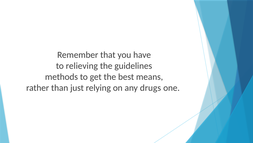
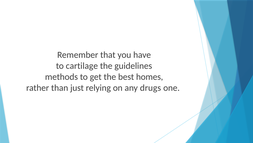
relieving: relieving -> cartilage (82, 66)
means: means -> homes (150, 77)
